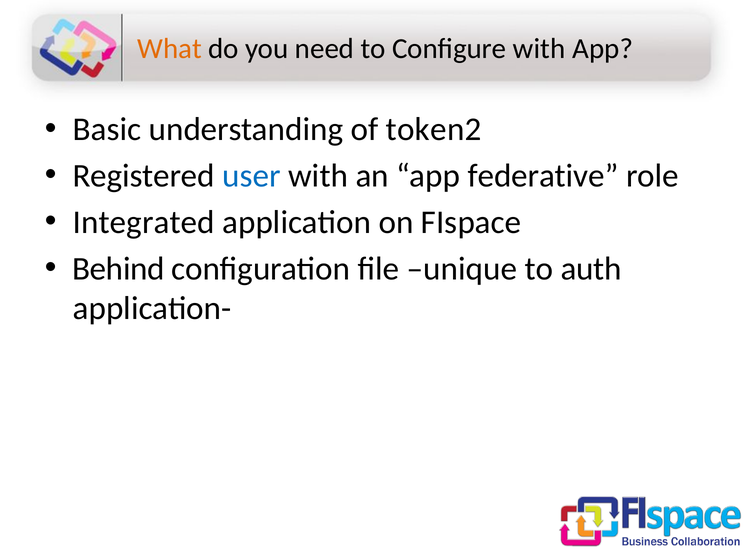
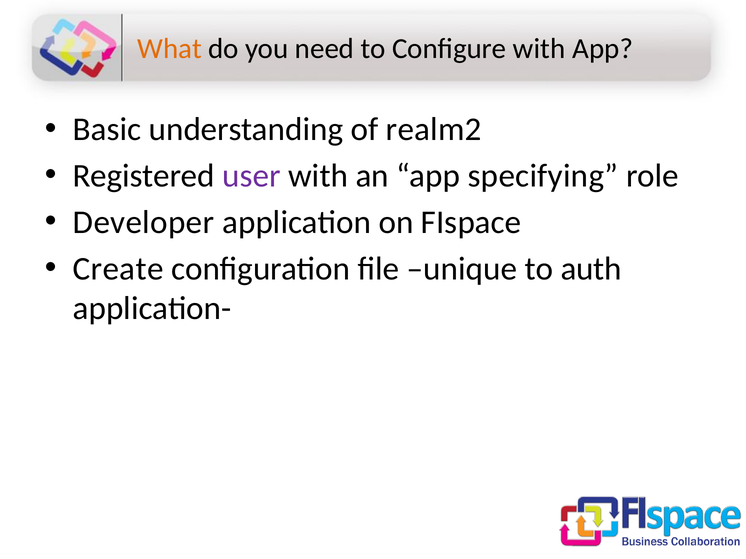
token2: token2 -> realm2 (434, 129)
user colour: blue -> purple (251, 176)
federative: federative -> specifying (543, 176)
Integrated: Integrated -> Developer (144, 222)
Behind: Behind -> Create (118, 269)
